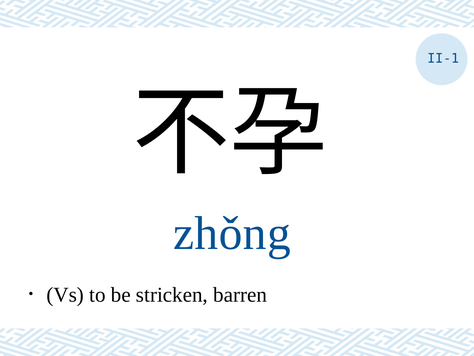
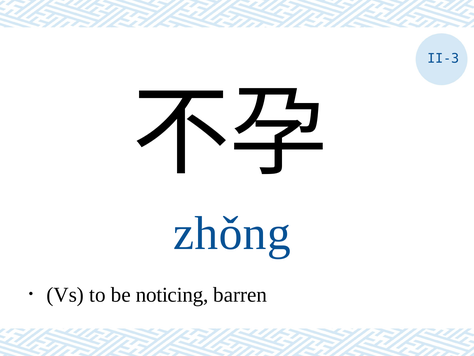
II-1: II-1 -> II-3 (443, 59)
stricken: stricken -> noticing (172, 295)
